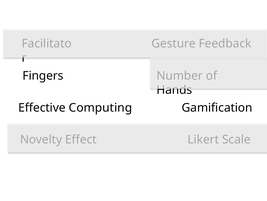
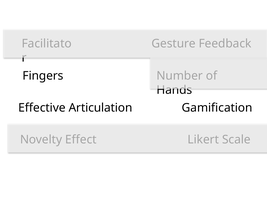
Computing: Computing -> Articulation (101, 107)
